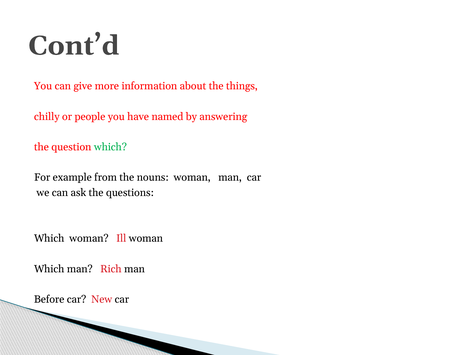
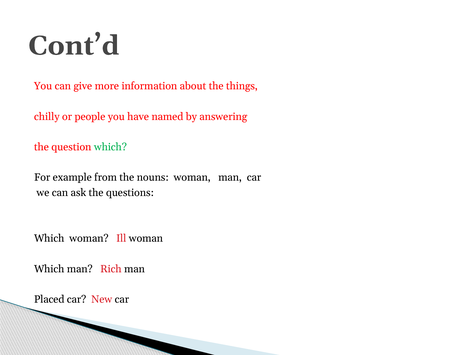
Before: Before -> Placed (49, 300)
